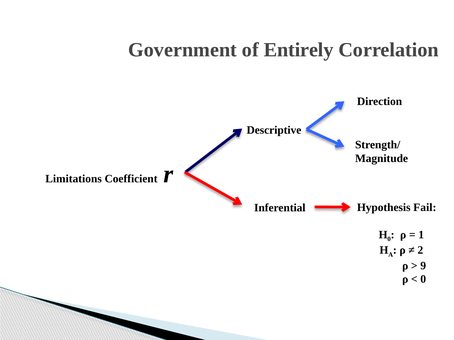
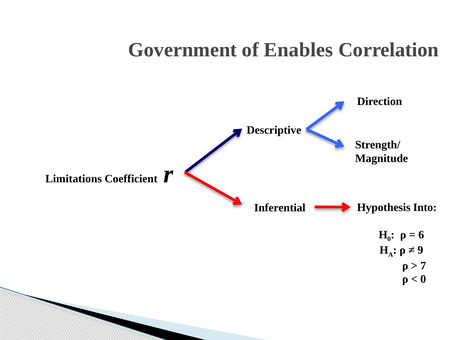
Entirely: Entirely -> Enables (298, 50)
Fail: Fail -> Into (425, 208)
1: 1 -> 6 (421, 235)
2: 2 -> 9 (420, 251)
9: 9 -> 7 (423, 266)
